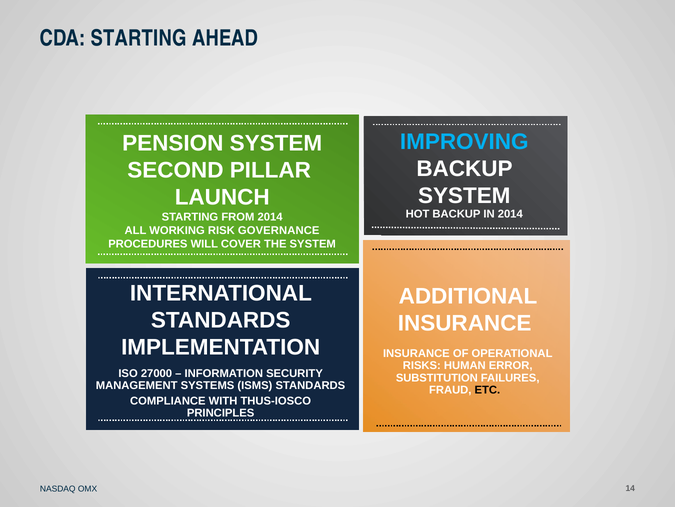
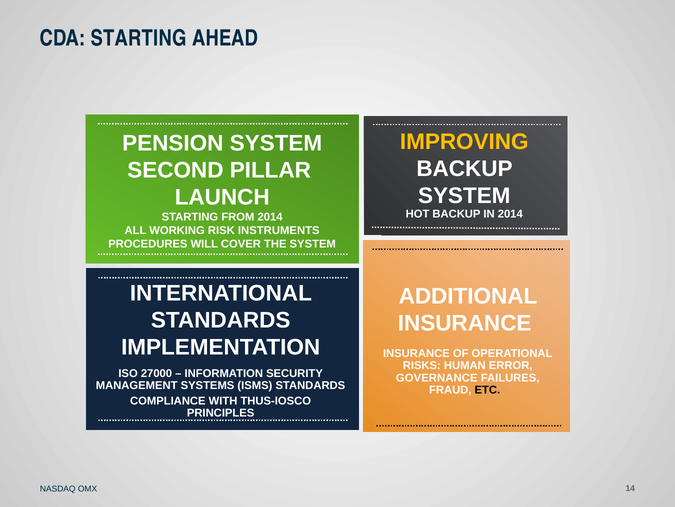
IMPROVING colour: light blue -> yellow (464, 142)
GOVERNANCE: GOVERNANCE -> INSTRUMENTS (279, 230)
SUBSTITUTION: SUBSTITUTION -> GOVERNANCE (437, 377)
